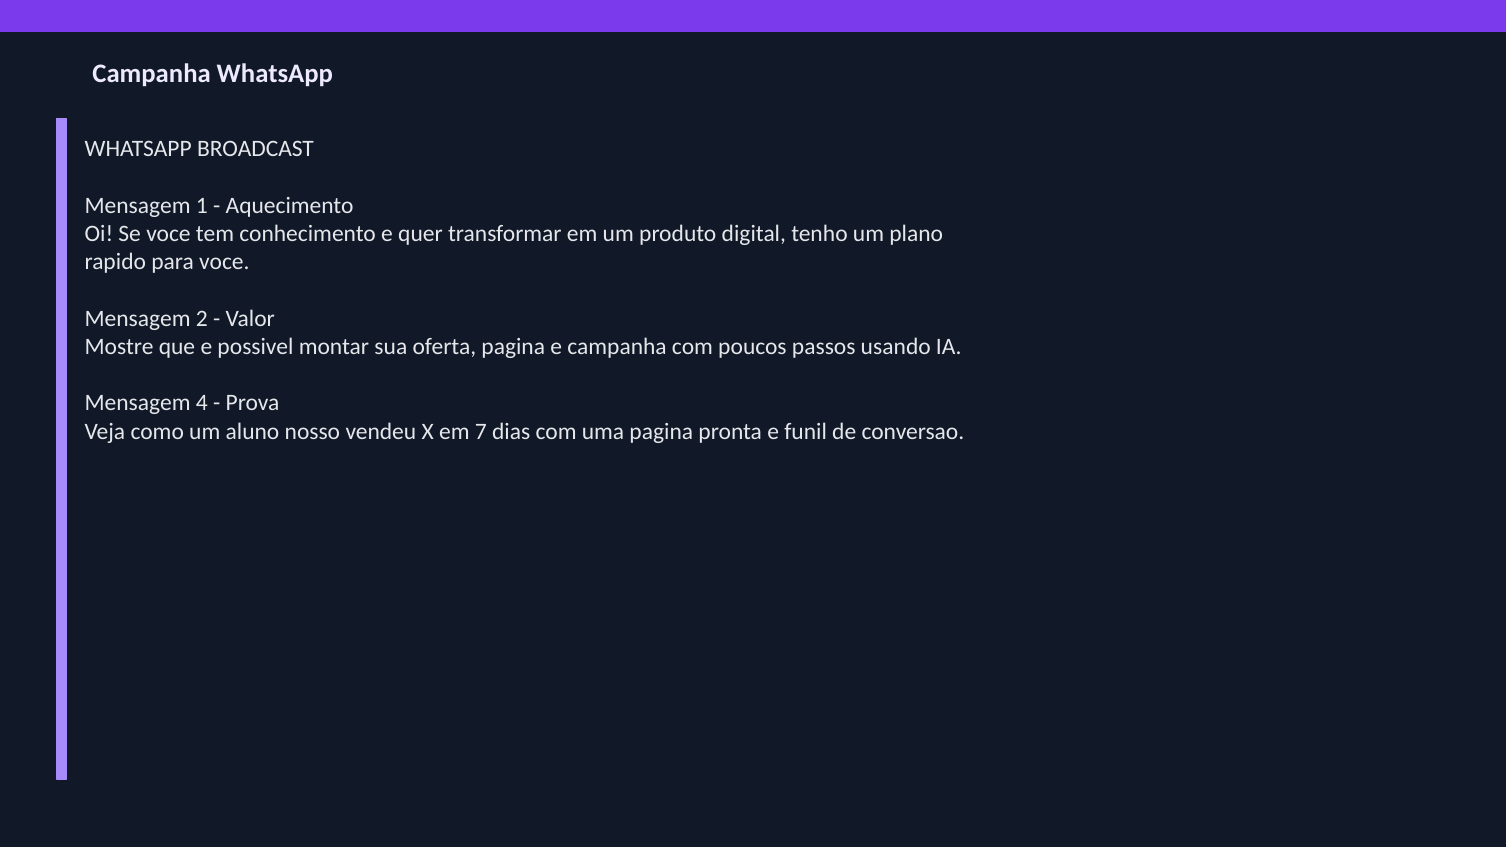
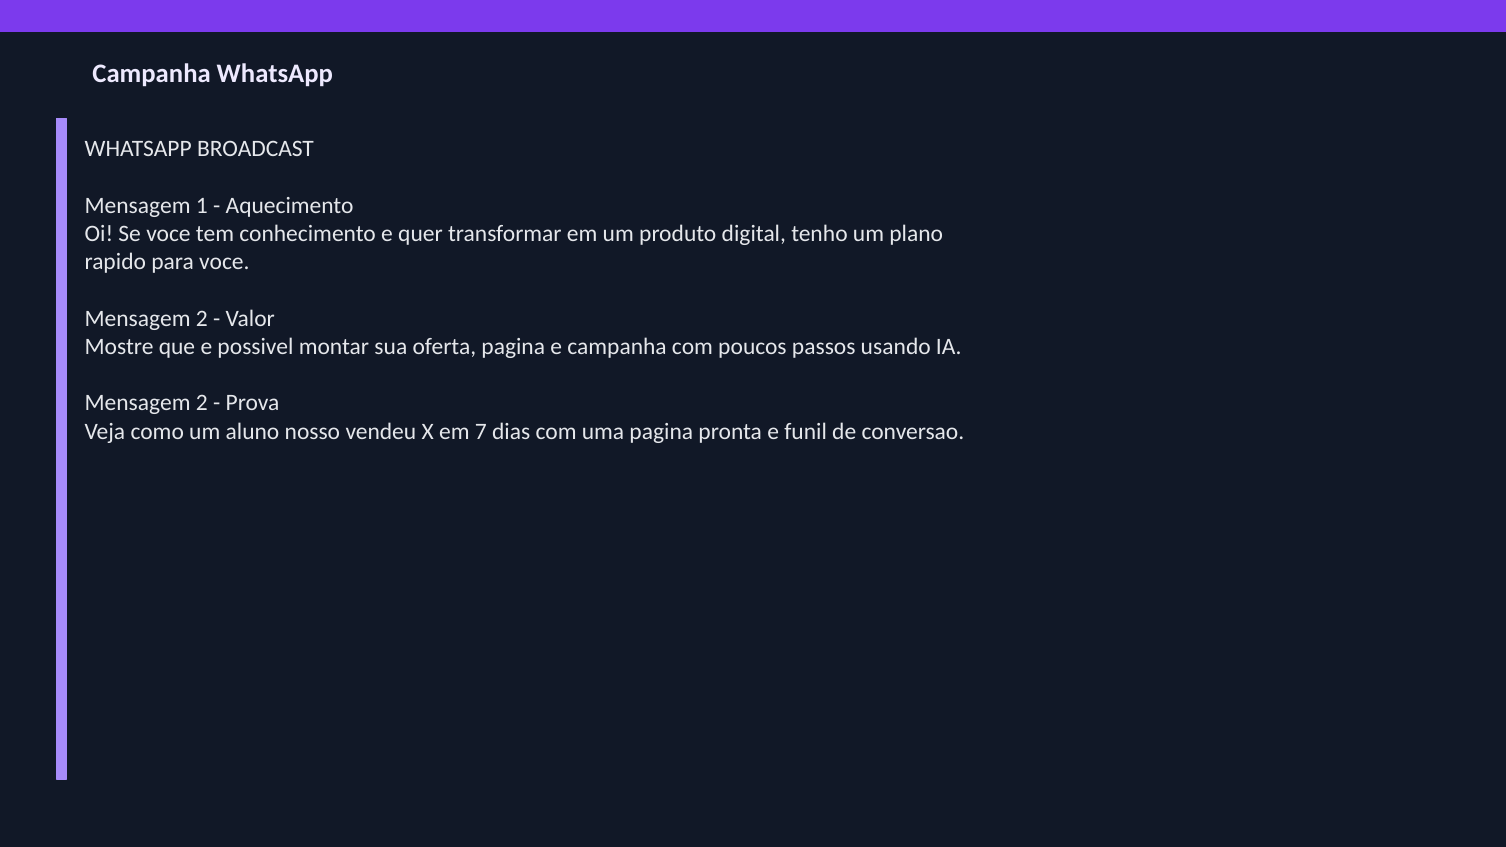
4: 4 -> 2 (202, 403)
